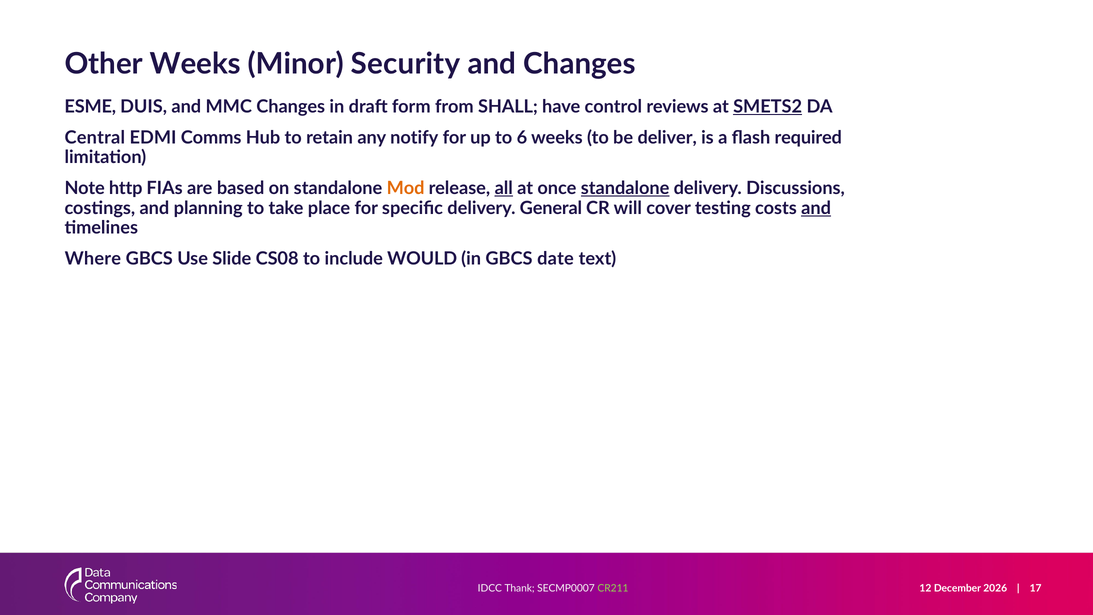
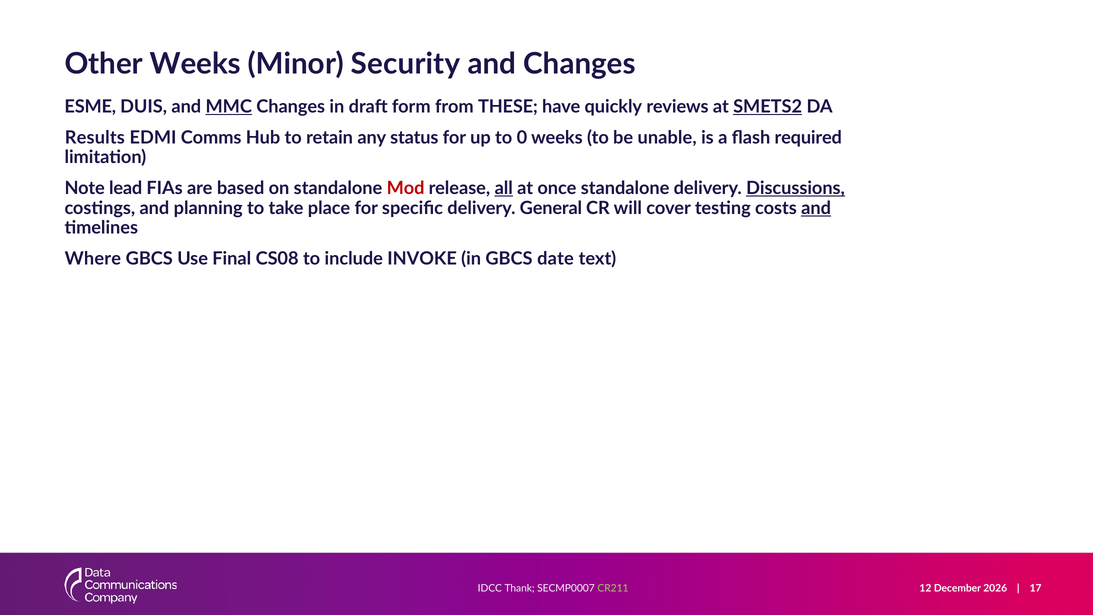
MMC underline: none -> present (229, 107)
SHALL: SHALL -> THESE (508, 107)
control: control -> quickly (613, 107)
Central: Central -> Results (95, 138)
notify: notify -> status (414, 138)
6: 6 -> 0 (522, 138)
deliver: deliver -> unable (667, 138)
http: http -> lead (126, 188)
Mod colour: orange -> red (406, 188)
standalone underline: present -> none (625, 188)
Discussions underline: none -> present (795, 188)
Slide: Slide -> Final (232, 259)
WOULD: WOULD -> INVOKE (422, 259)
